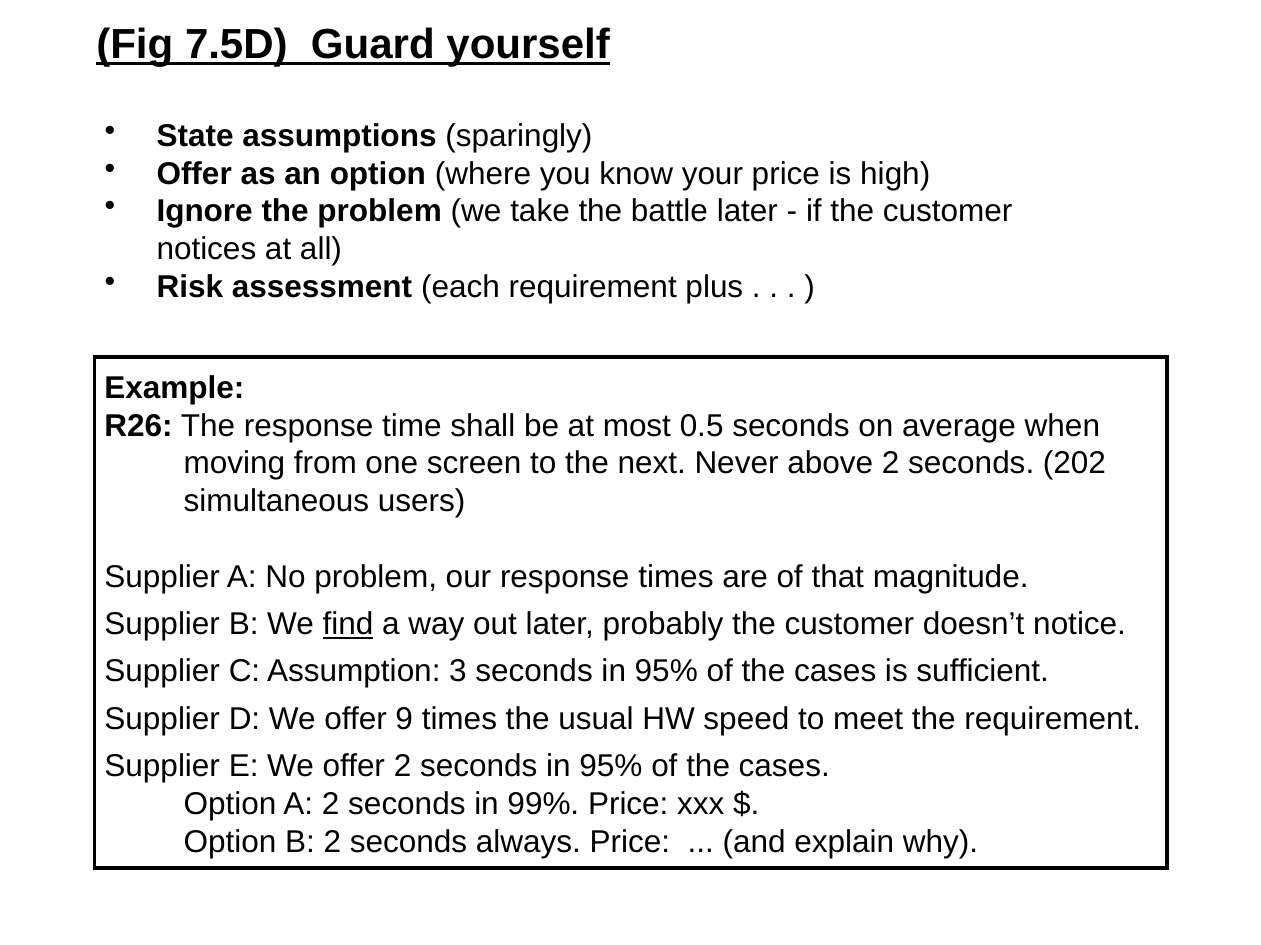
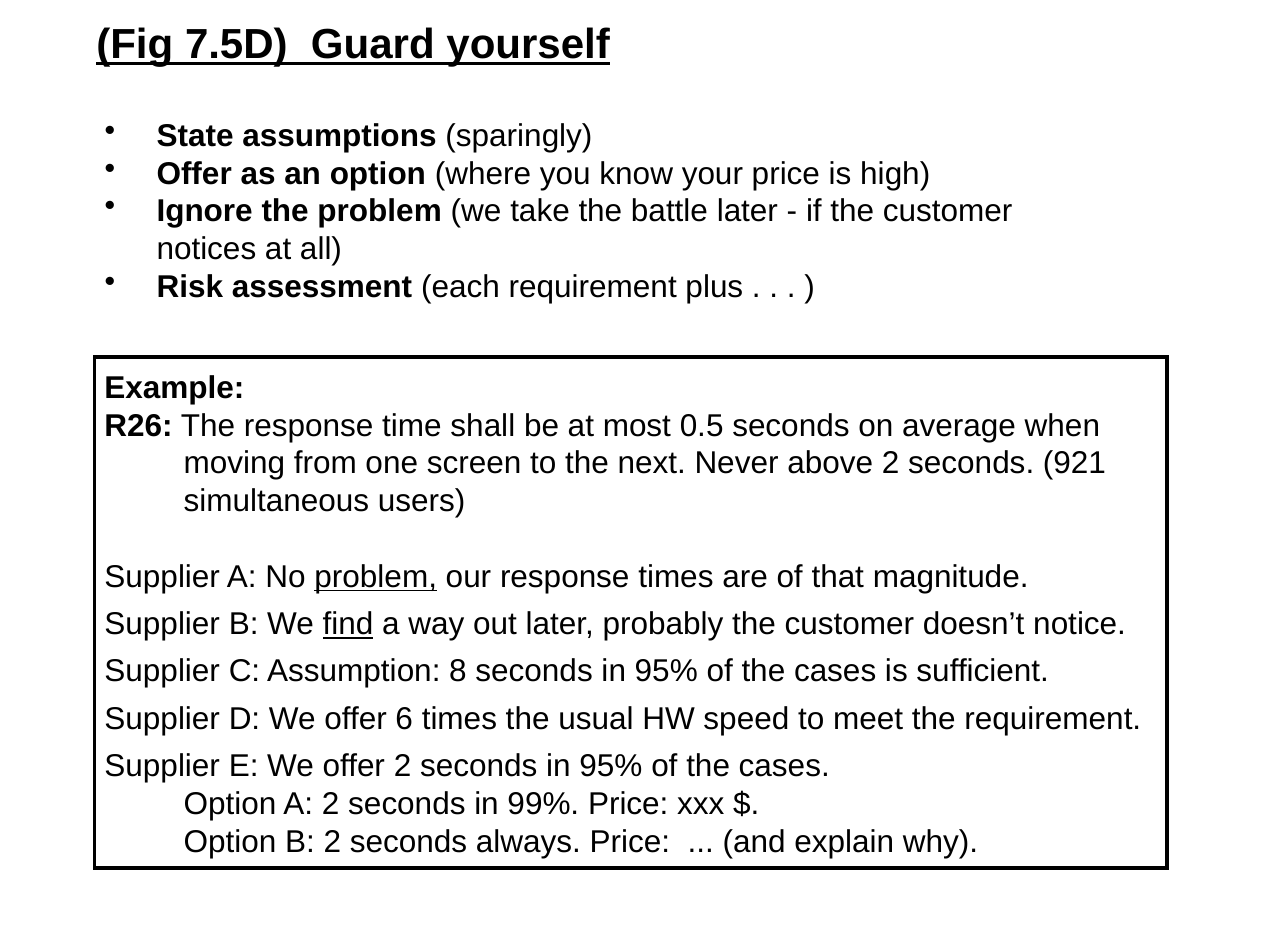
202: 202 -> 921 (1074, 464)
problem underline: none -> present (376, 577)
3: 3 -> 8 (458, 672)
9: 9 -> 6 (404, 719)
